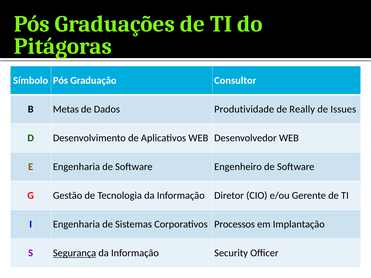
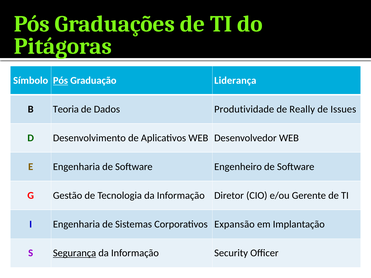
Pós underline: none -> present (60, 81)
Consultor: Consultor -> Liderança (235, 81)
Metas: Metas -> Teoria (66, 109)
Processos: Processos -> Expansão (234, 225)
